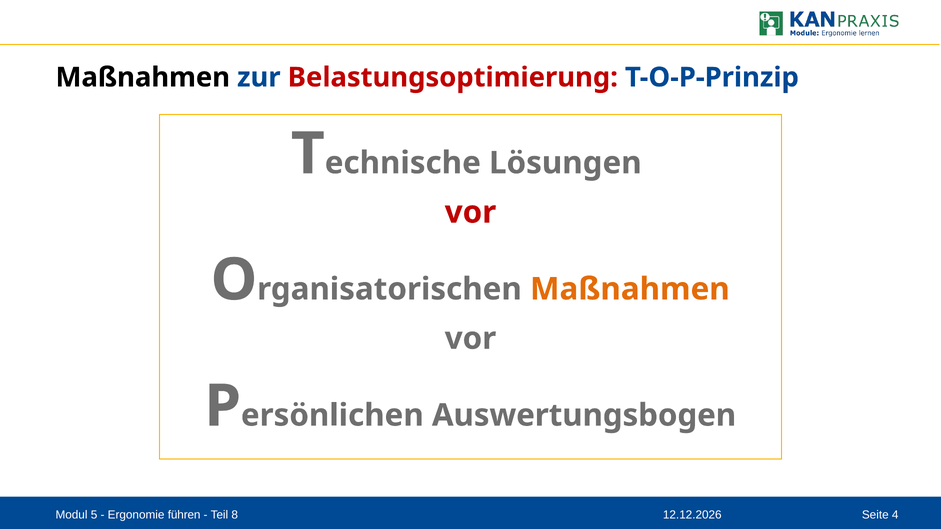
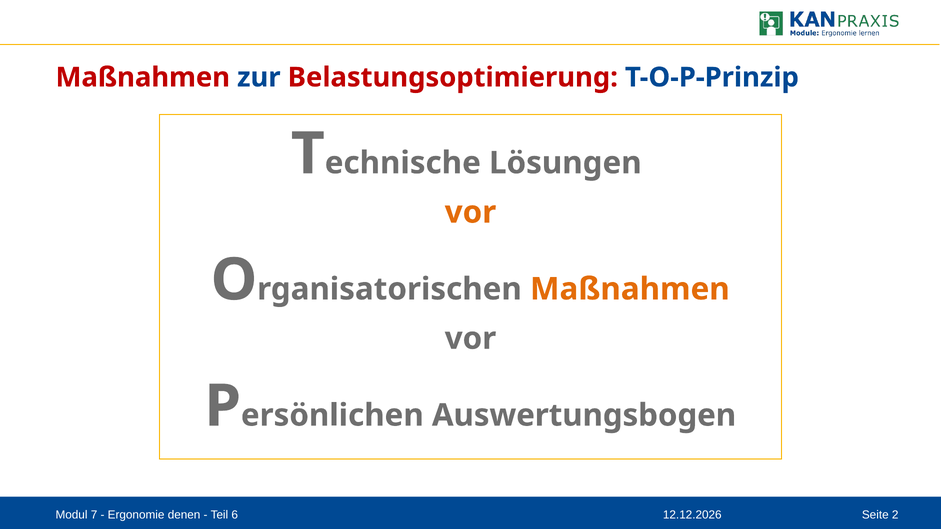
Maßnahmen colour: black -> red (143, 77)
vor colour: red -> orange (470, 212)
5: 5 -> 7 (94, 515)
führen: führen -> denen (184, 515)
8: 8 -> 6 (235, 515)
4: 4 -> 2 (895, 515)
